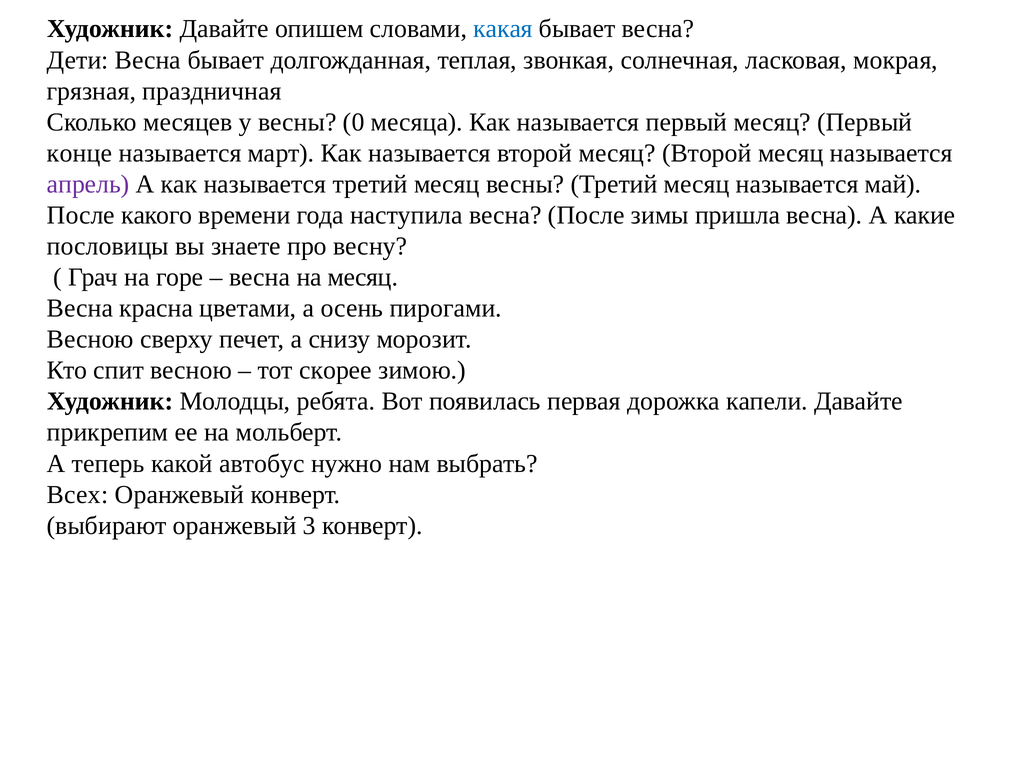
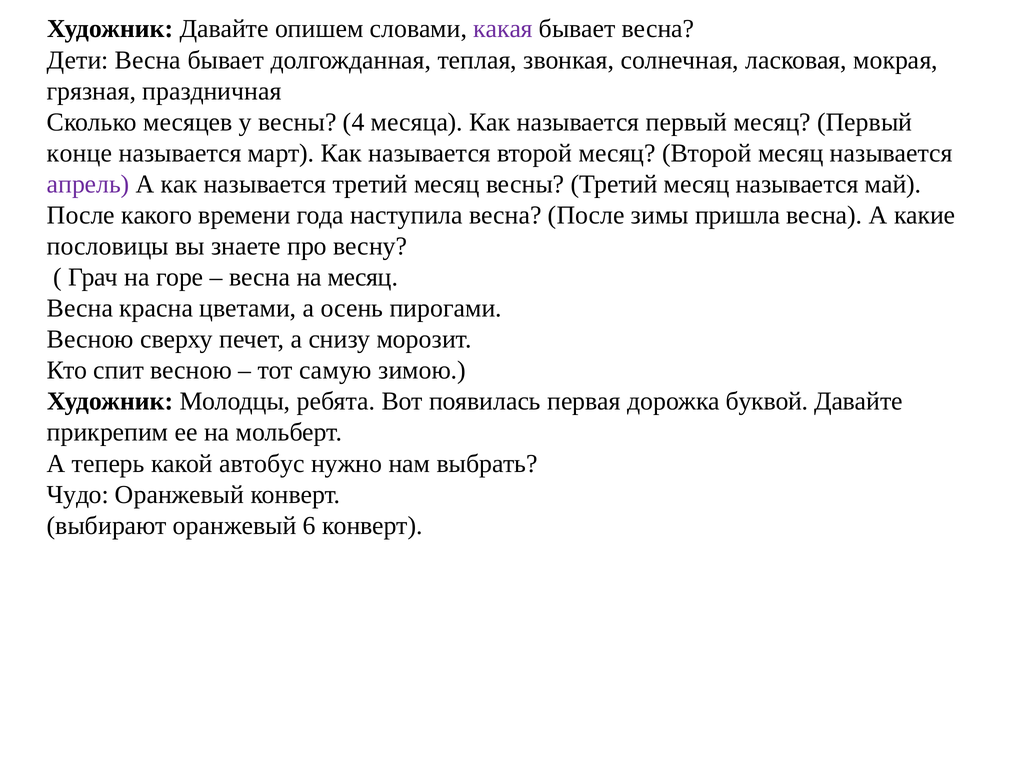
какая colour: blue -> purple (503, 29)
0: 0 -> 4 (354, 122)
скорее: скорее -> самую (335, 370)
капели: капели -> буквой (767, 401)
Всех: Всех -> Чудо (78, 494)
3: 3 -> 6 (309, 525)
